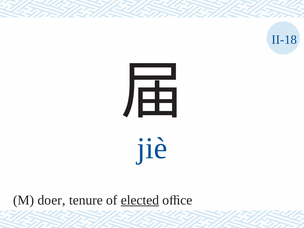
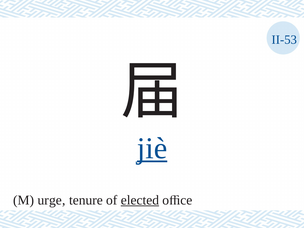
II-18: II-18 -> II-53 (284, 40)
jiè underline: none -> present (152, 148)
doer: doer -> urge (52, 200)
